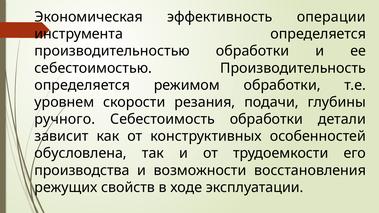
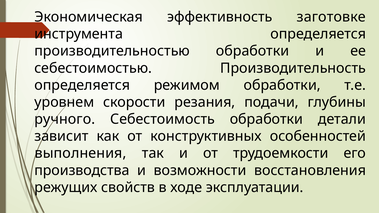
операции: операции -> заготовке (331, 17)
обусловлена: обусловлена -> выполнения (81, 153)
